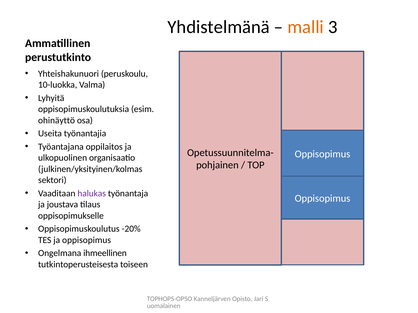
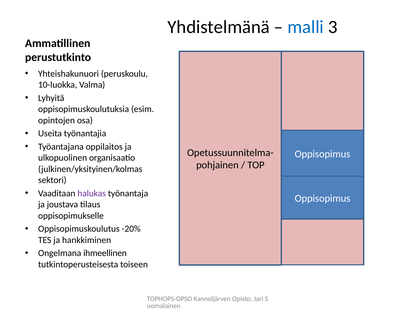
malli colour: orange -> blue (306, 27)
ohinäyttö: ohinäyttö -> opintojen (57, 121)
ja oppisopimus: oppisopimus -> hankkiminen (87, 240)
